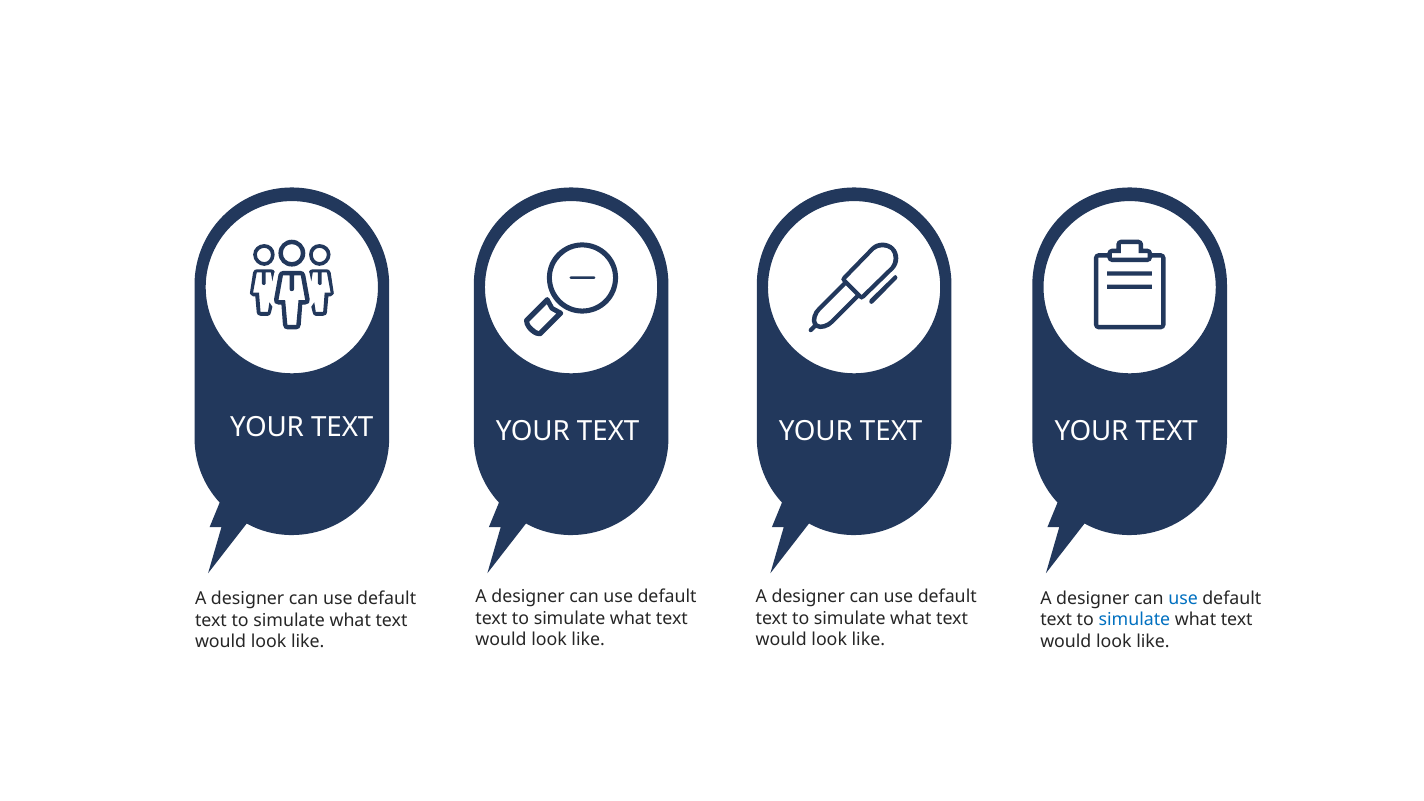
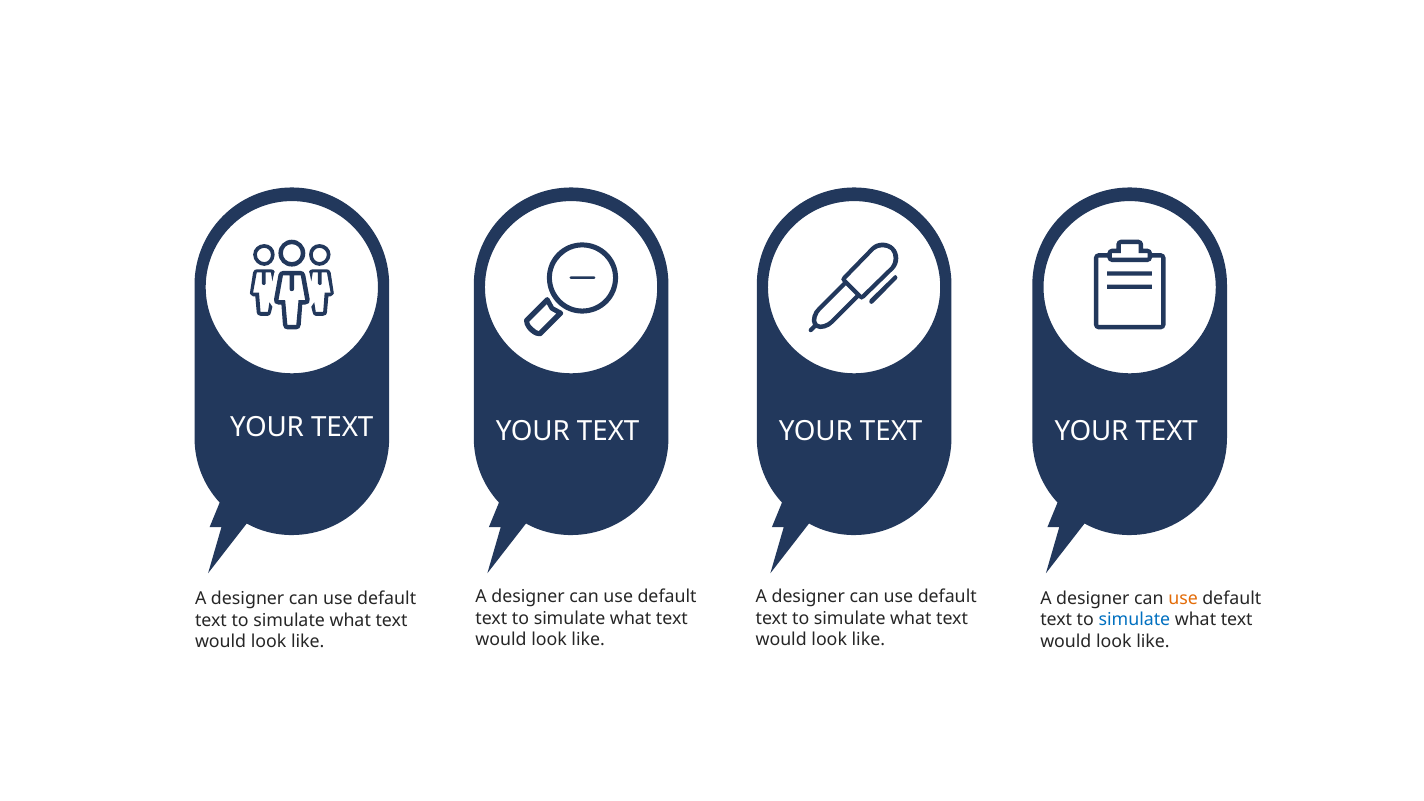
use colour: blue -> orange (1183, 599)
